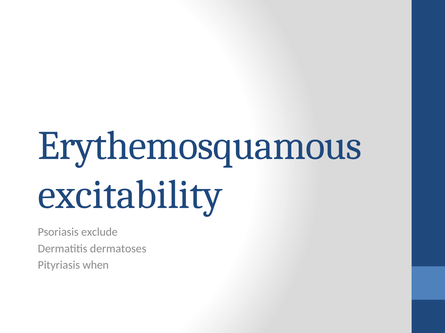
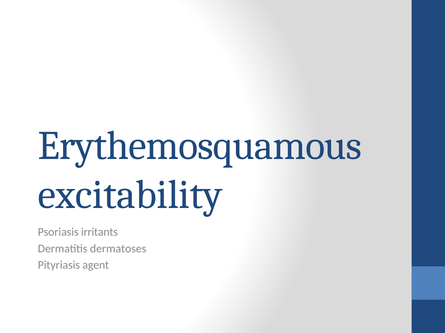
exclude: exclude -> irritants (99, 233)
when: when -> agent (96, 266)
